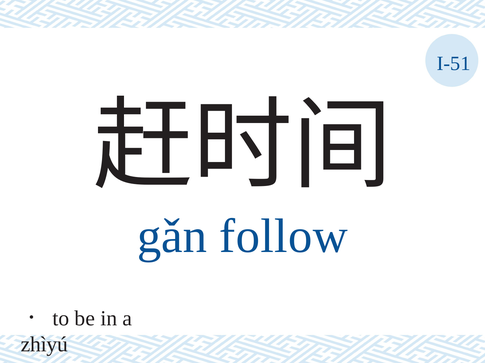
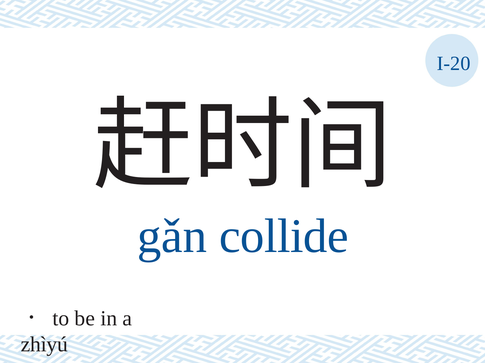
I-51: I-51 -> I-20 (454, 64)
follow: follow -> collide (284, 237)
